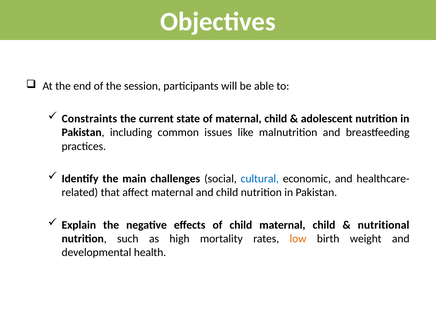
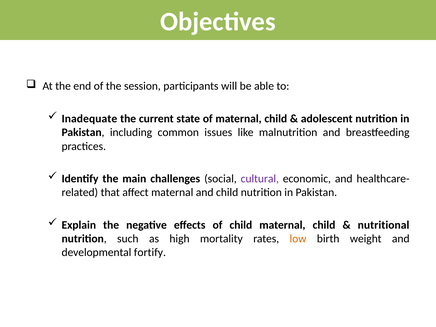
Constraints: Constraints -> Inadequate (89, 119)
cultural colour: blue -> purple (260, 179)
health: health -> fortify (150, 253)
